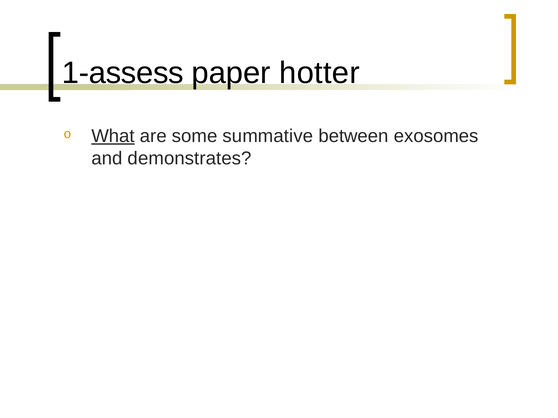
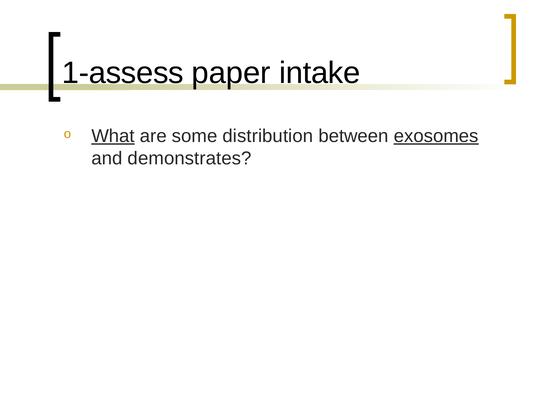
hotter: hotter -> intake (320, 73)
summative: summative -> distribution (268, 136)
exosomes underline: none -> present (436, 136)
